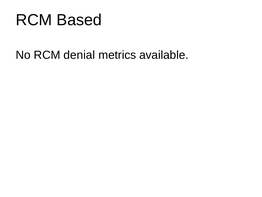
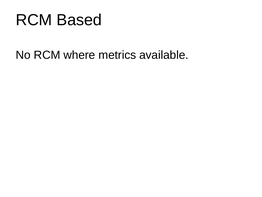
denial: denial -> where (79, 55)
